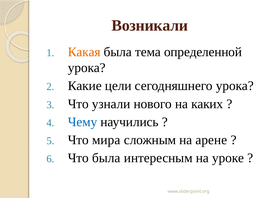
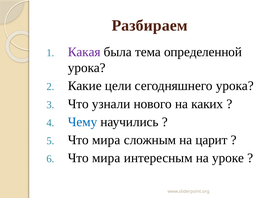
Возникали: Возникали -> Разбираем (150, 26)
Какая colour: orange -> purple (84, 52)
арене: арене -> царит (211, 140)
была: была -> мира (106, 158)
